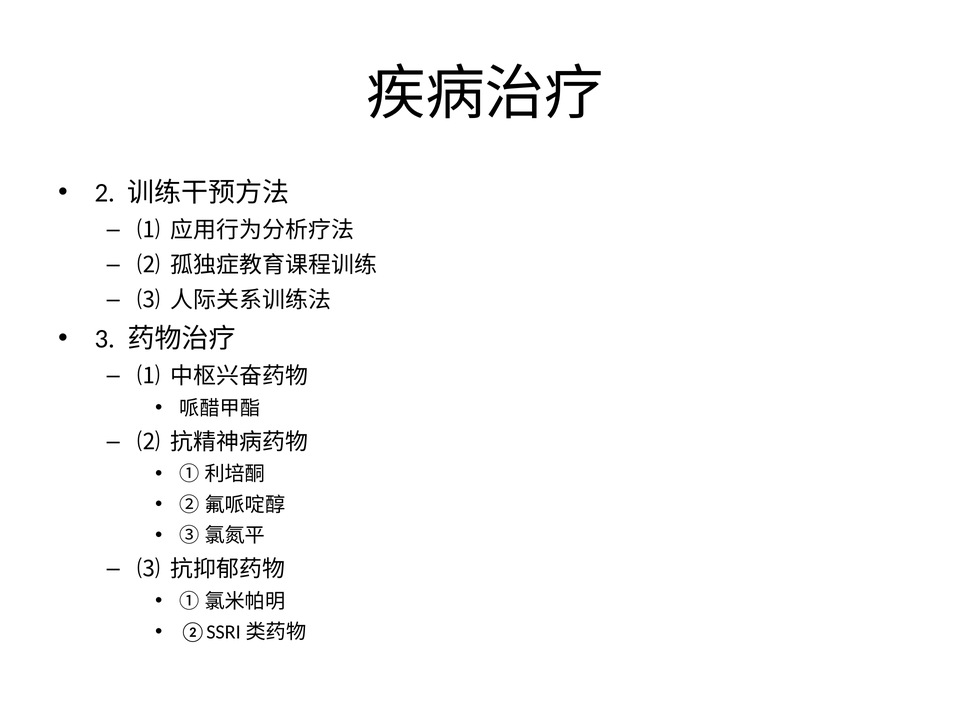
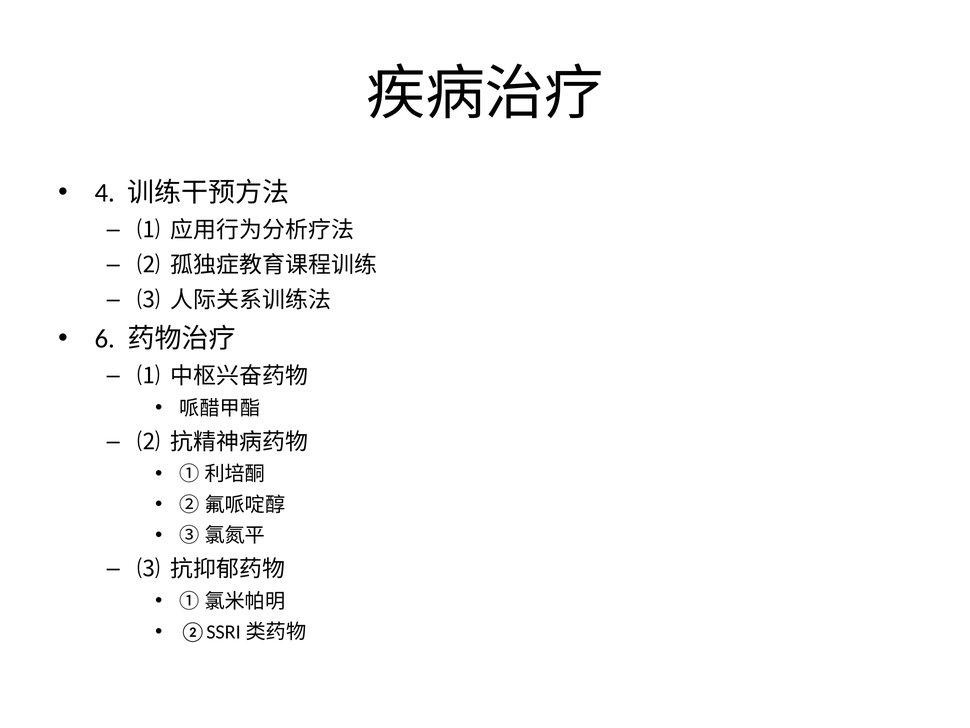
2: 2 -> 4 (105, 193)
3: 3 -> 6 (105, 339)
